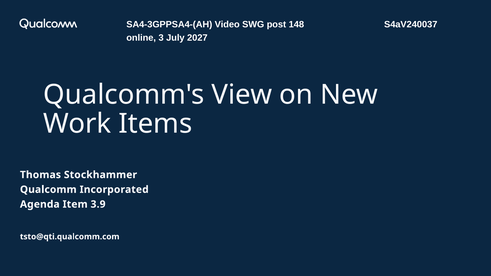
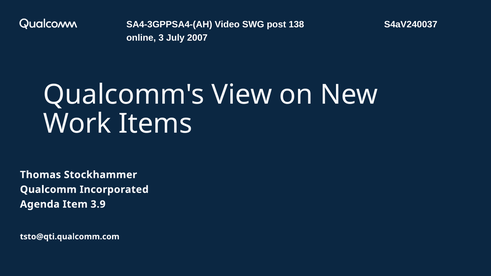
148: 148 -> 138 (296, 25)
2027: 2027 -> 2007 (197, 38)
